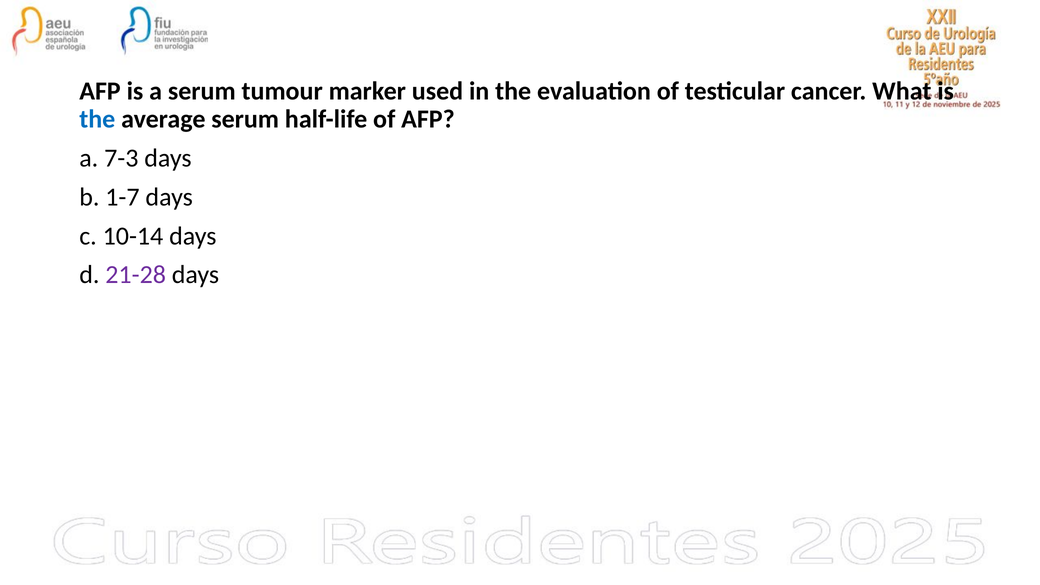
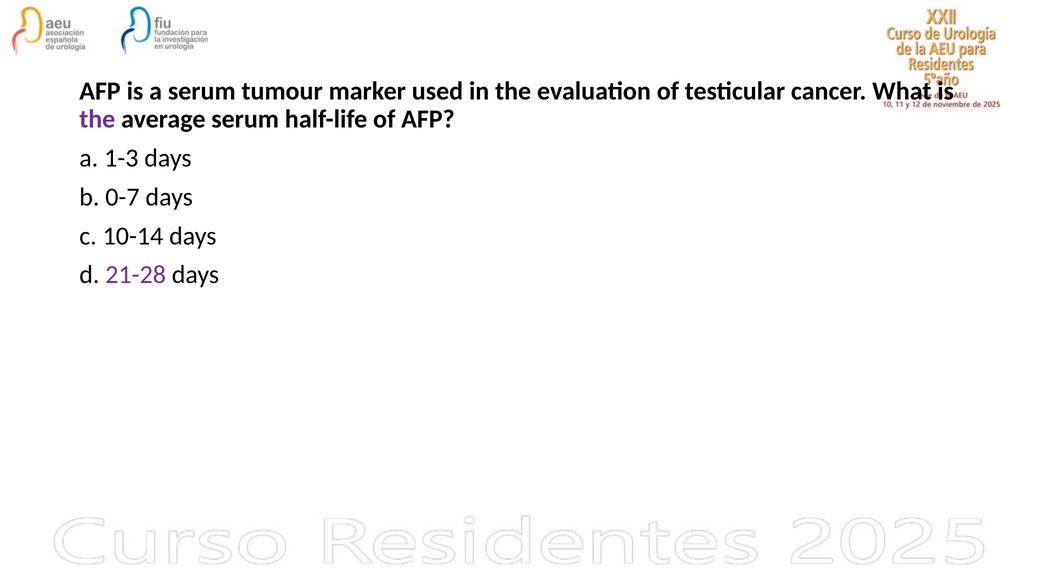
the colour: blue -> purple (97, 119)
7-3: 7-3 -> 1-3 (121, 158)
1-7: 1-7 -> 0-7 (122, 197)
